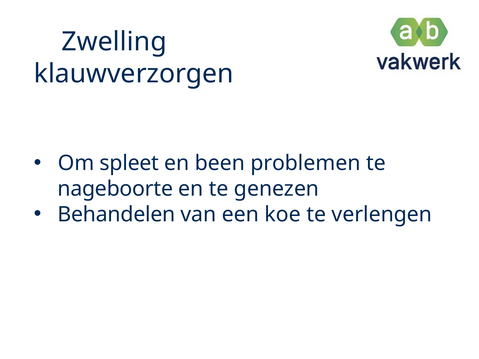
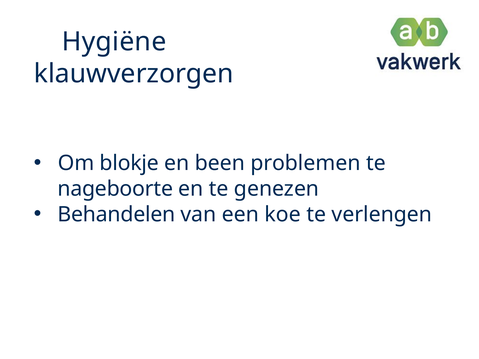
Zwelling: Zwelling -> Hygiëne (114, 42)
spleet: spleet -> blokje (129, 163)
